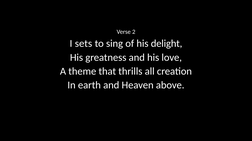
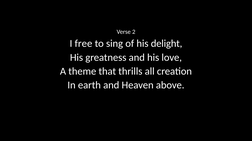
sets: sets -> free (83, 44)
